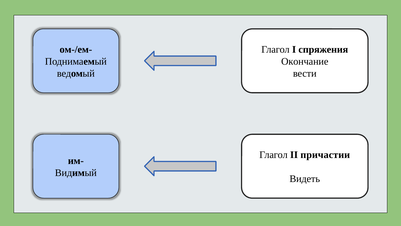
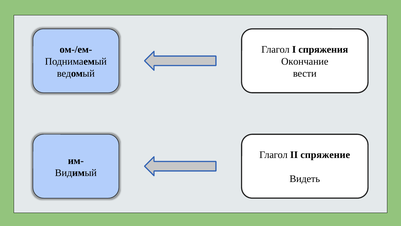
причастии: причастии -> спряжение (325, 155)
